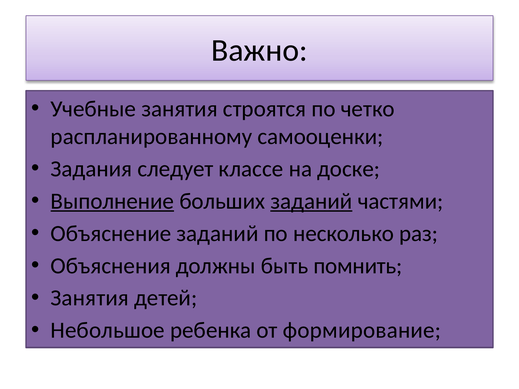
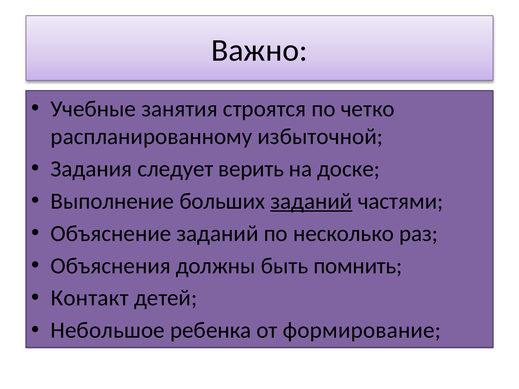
самооценки: самооценки -> избыточной (320, 137)
классе: классе -> верить (251, 169)
Выполнение underline: present -> none (112, 201)
Занятия: Занятия -> Контакт (90, 298)
